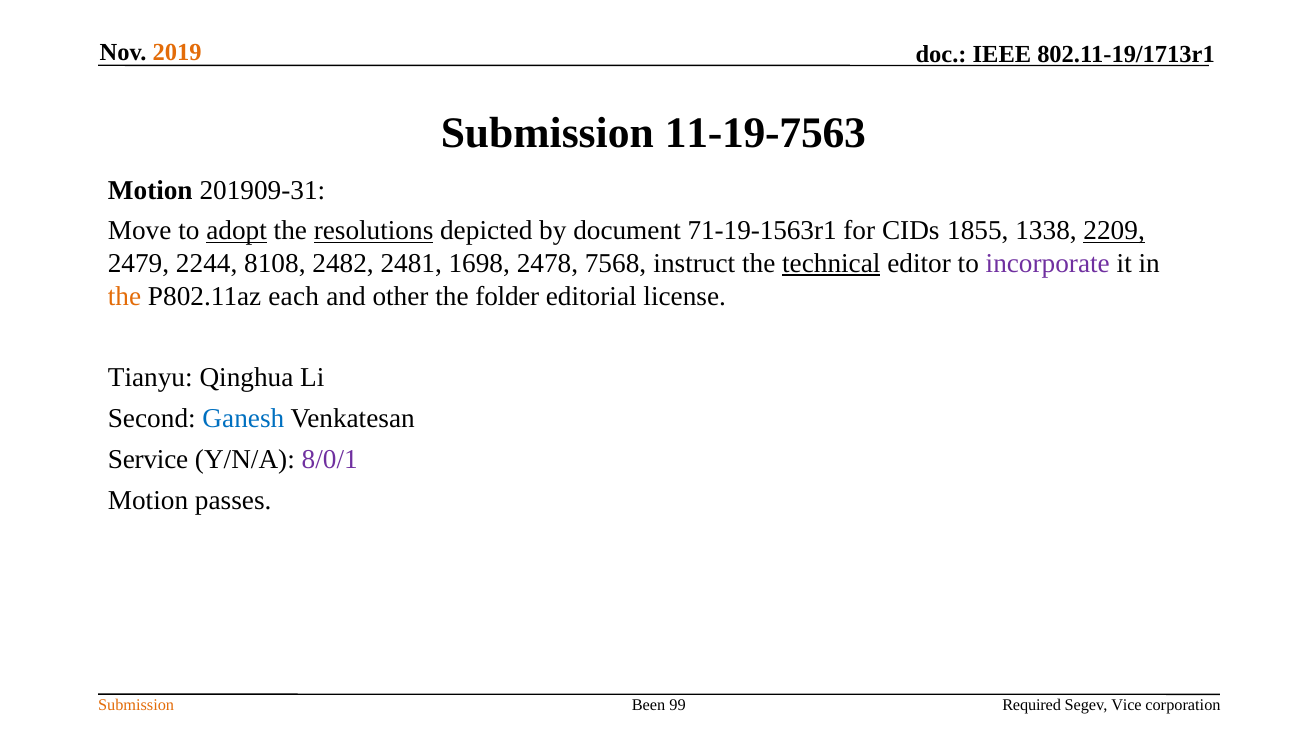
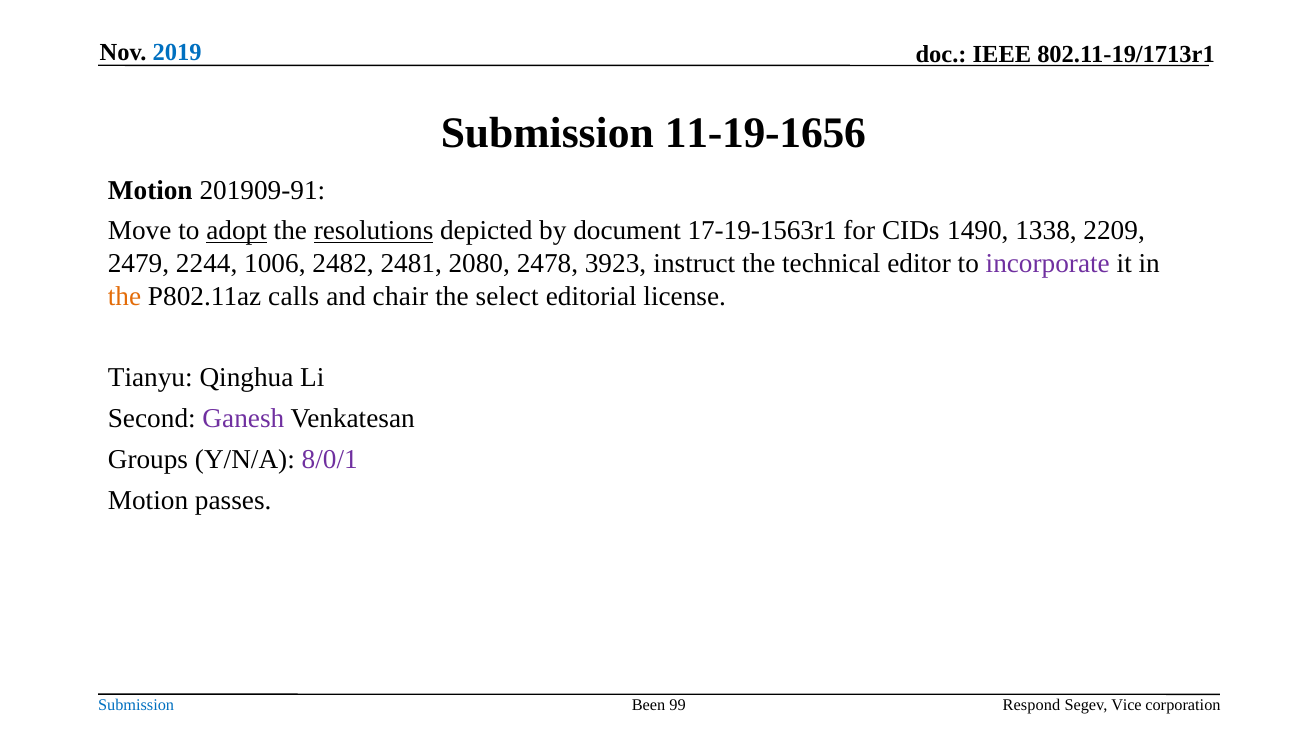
2019 colour: orange -> blue (177, 52)
11-19-7563: 11-19-7563 -> 11-19-1656 (765, 134)
201909-31: 201909-31 -> 201909-91 (262, 190)
71-19-1563r1: 71-19-1563r1 -> 17-19-1563r1 (762, 231)
1855: 1855 -> 1490 (978, 231)
2209 underline: present -> none (1114, 231)
8108: 8108 -> 1006 (275, 264)
1698: 1698 -> 2080 (479, 264)
7568: 7568 -> 3923 (616, 264)
technical underline: present -> none (831, 264)
each: each -> calls (294, 296)
other: other -> chair (400, 296)
folder: folder -> select (507, 296)
Ganesh colour: blue -> purple (243, 419)
Service: Service -> Groups (148, 460)
Submission colour: orange -> blue (136, 705)
Required: Required -> Respond (1031, 705)
